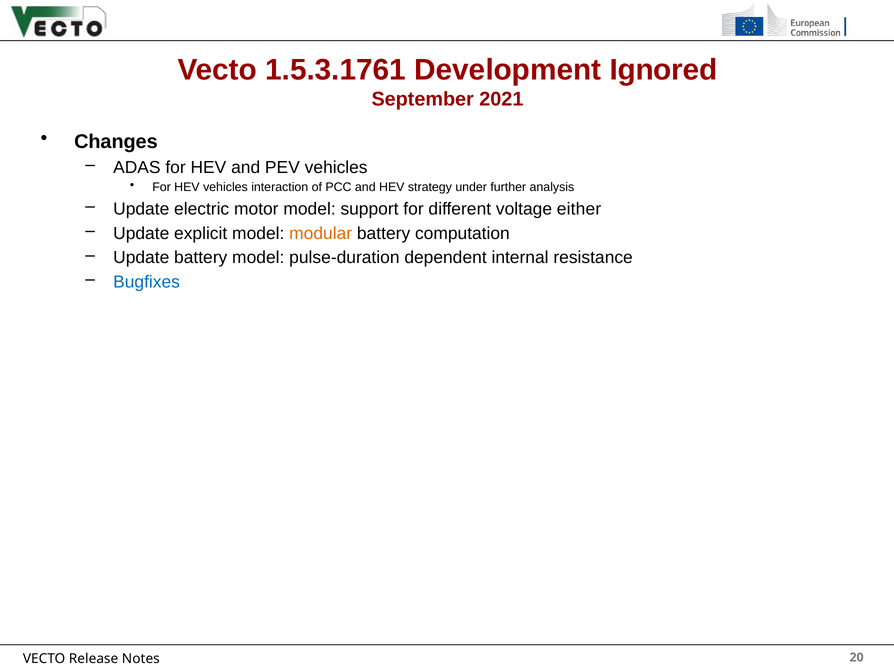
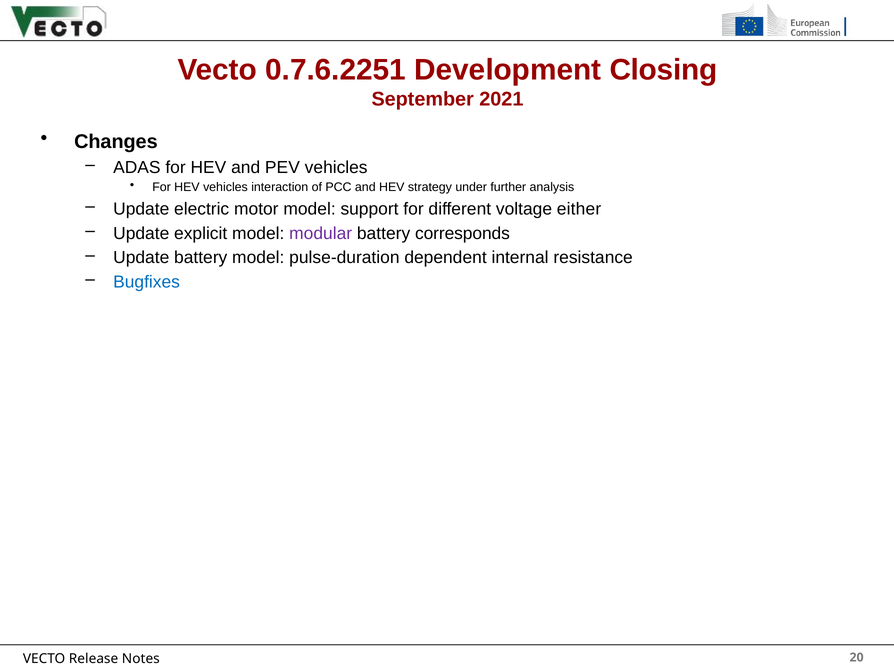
1.5.3.1761: 1.5.3.1761 -> 0.7.6.2251 (336, 70)
Ignored: Ignored -> Closing (663, 70)
modular colour: orange -> purple (321, 234)
computation: computation -> corresponds (462, 234)
